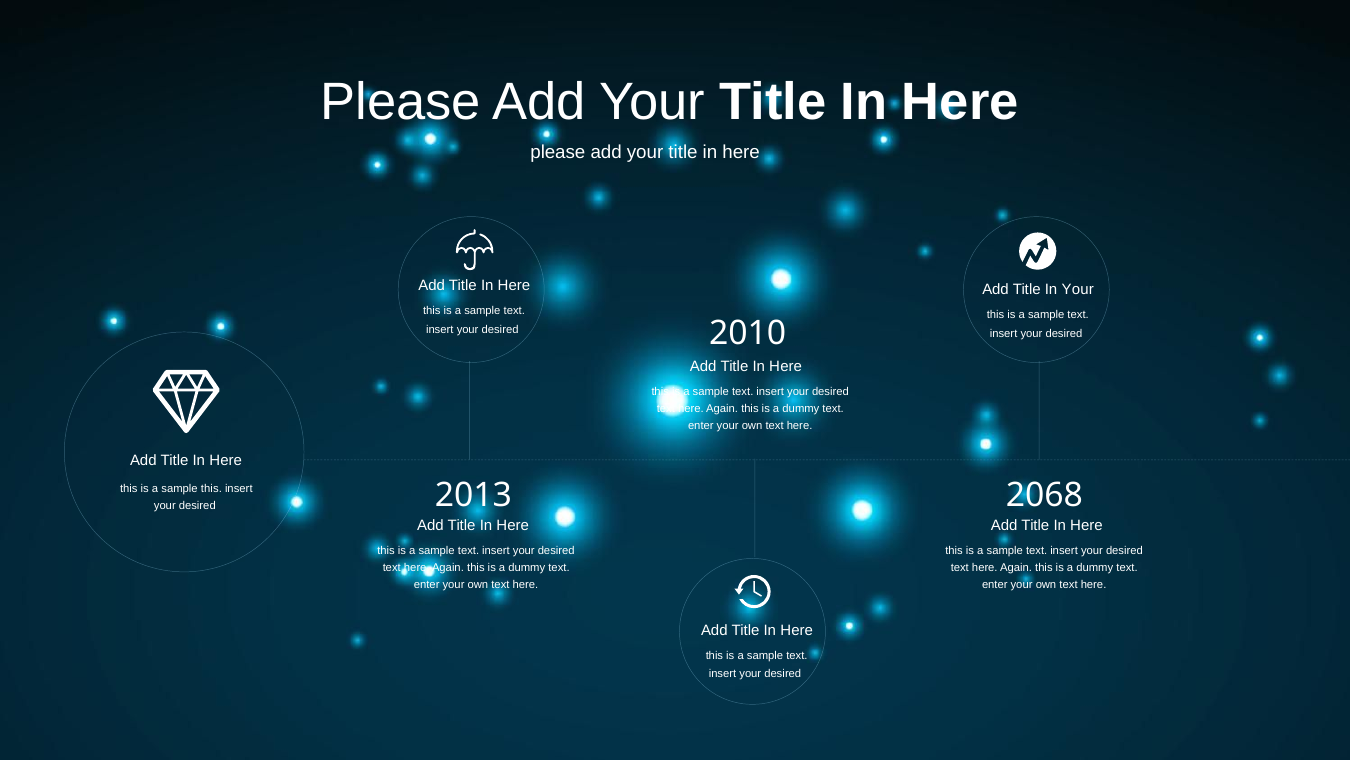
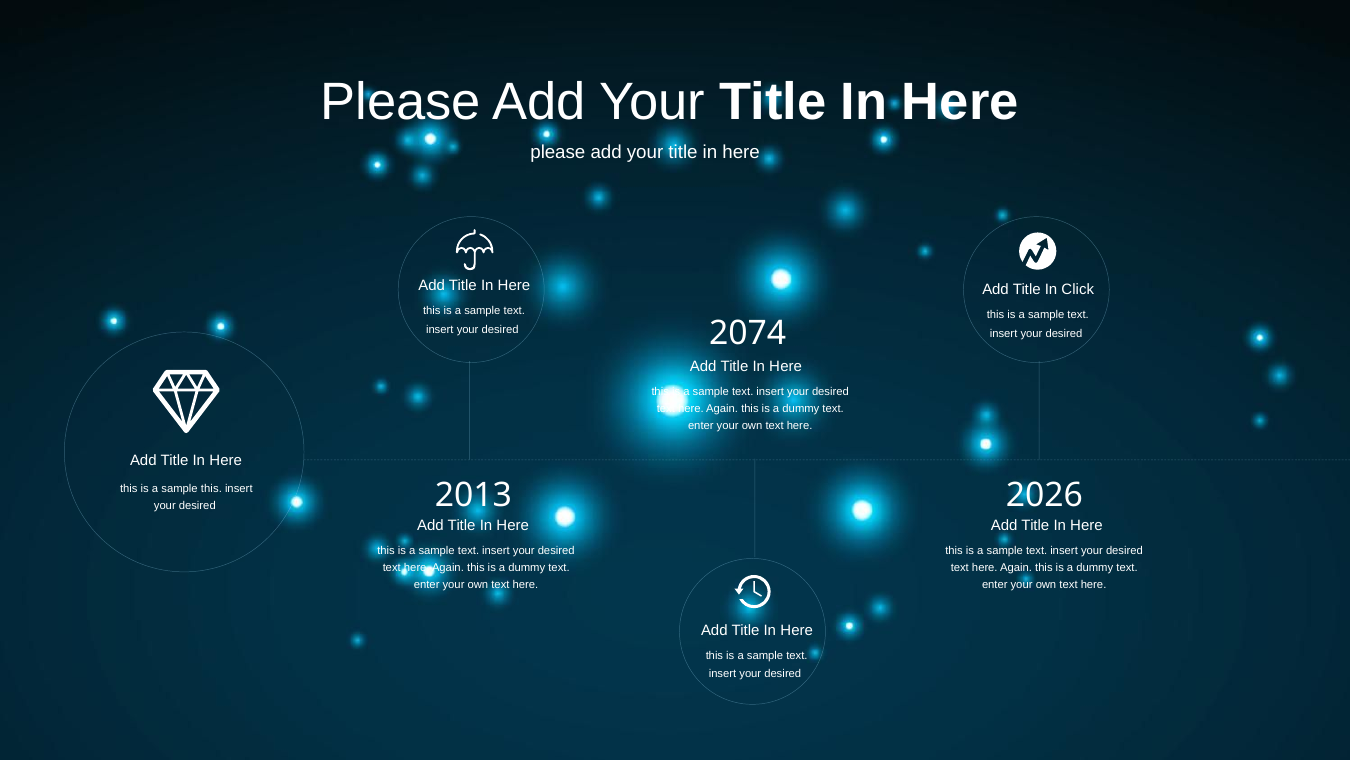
In Your: Your -> Click (1078, 289)
2010: 2010 -> 2074 (748, 333)
2068: 2068 -> 2026 (1044, 495)
